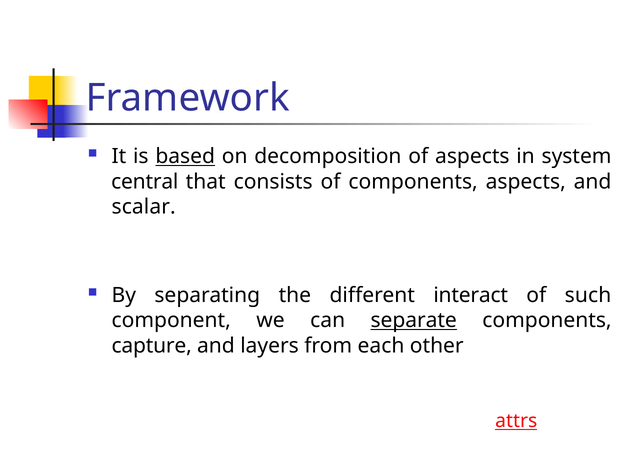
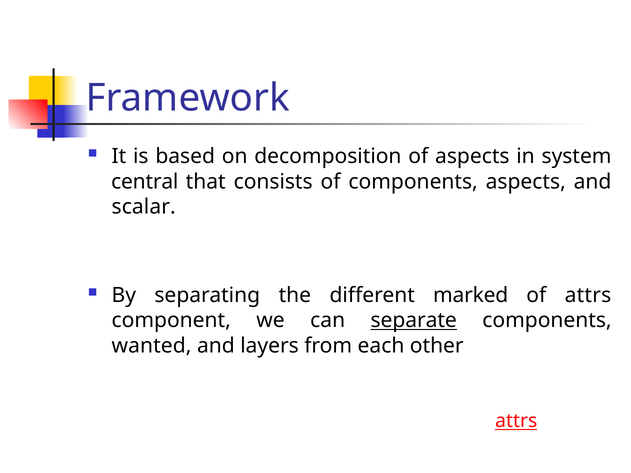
based underline: present -> none (185, 156)
interact: interact -> marked (471, 295)
of such: such -> attrs (588, 295)
capture: capture -> wanted (152, 346)
